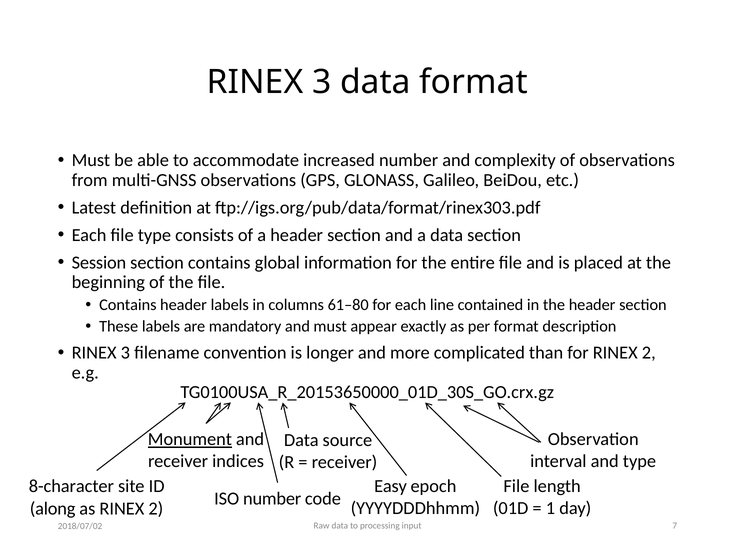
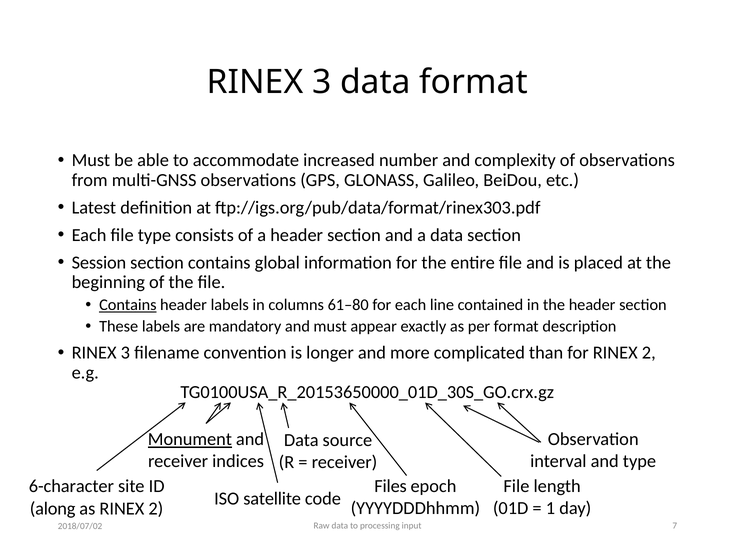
Contains underline: none -> present (128, 305)
Easy: Easy -> Files (391, 486)
8-character: 8-character -> 6-character (71, 487)
ISO number: number -> satellite (272, 499)
